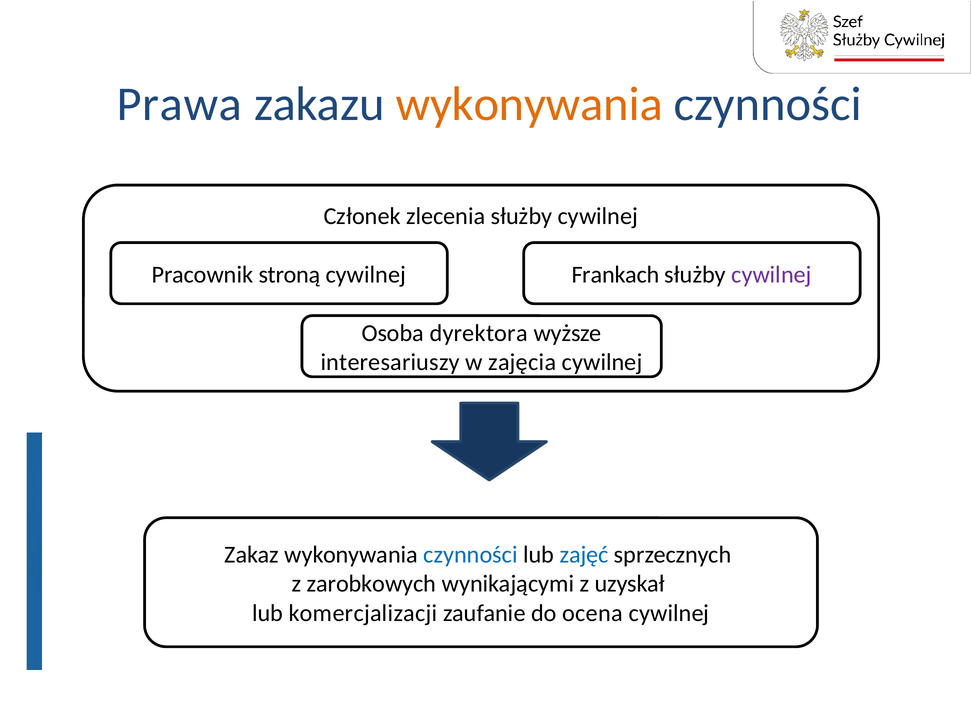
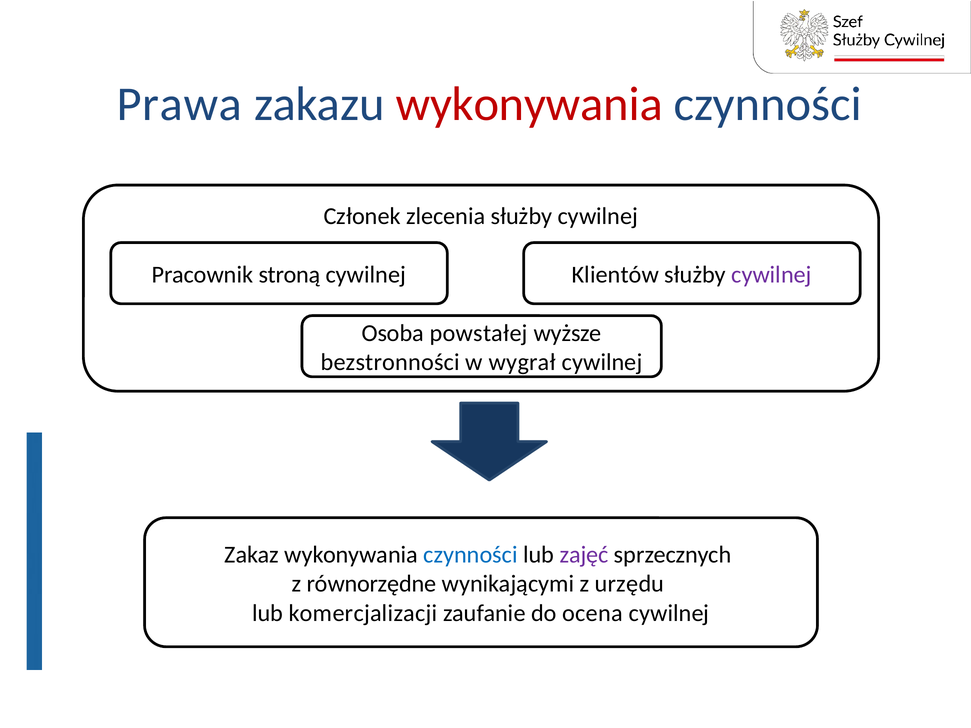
wykonywania colour: orange -> red (529, 104)
Frankach: Frankach -> Klientów (615, 275)
dyrektora: dyrektora -> powstałej (479, 333)
interesariuszy: interesariuszy -> bezstronności (390, 363)
zajęcia: zajęcia -> wygrał (522, 363)
zajęć colour: blue -> purple (584, 555)
zarobkowych: zarobkowych -> równorzędne (372, 584)
uzyskał: uzyskał -> urzędu (629, 584)
